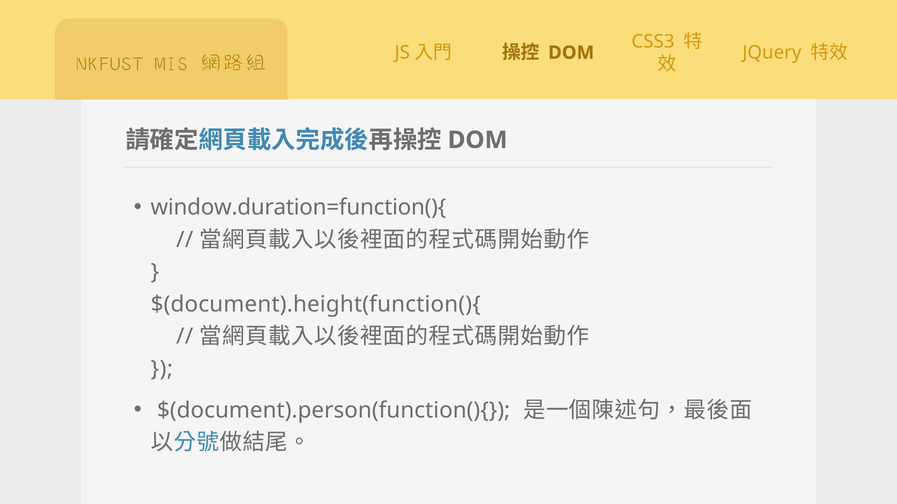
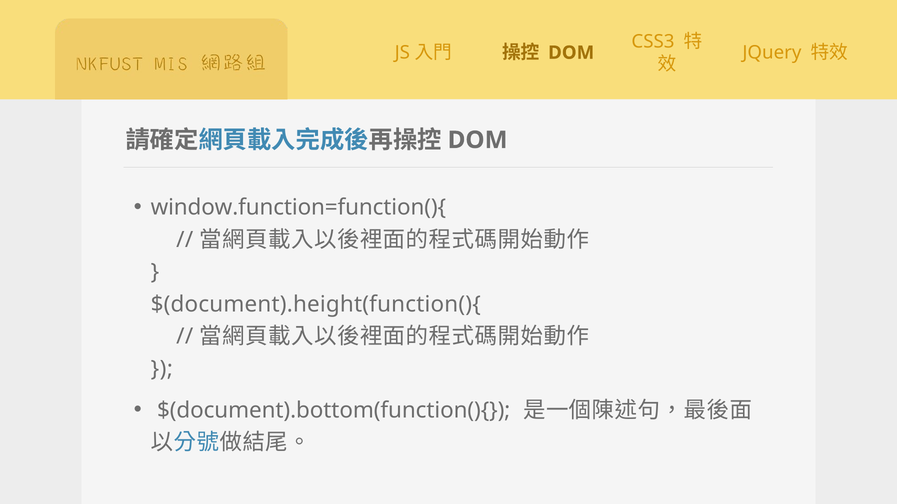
window.duration=function(){: window.duration=function(){ -> window.function=function(){ (298, 208)
$(document).person(function(){: $(document).person(function(){ -> $(document).bottom(function(){ (334, 411)
